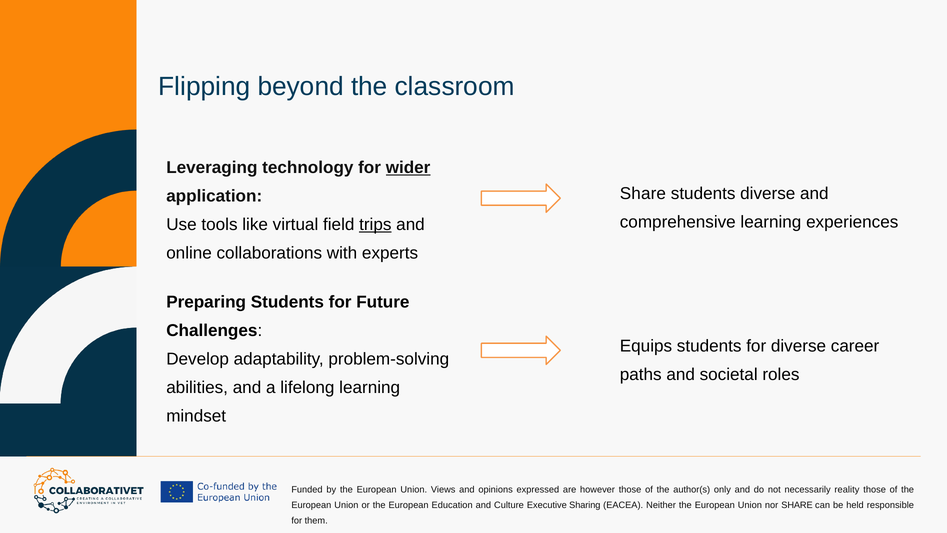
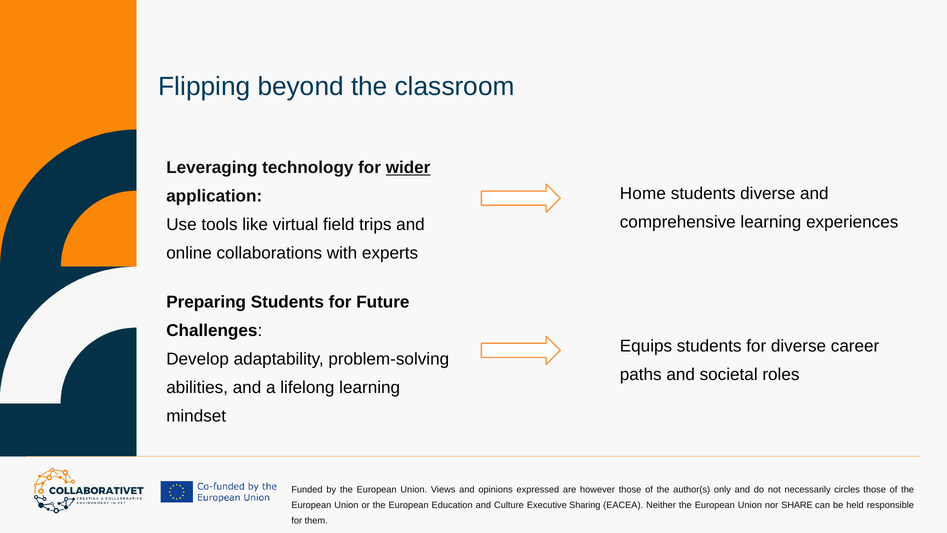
Share: Share -> Home (643, 194)
trips underline: present -> none (375, 225)
reality: reality -> circles (847, 489)
